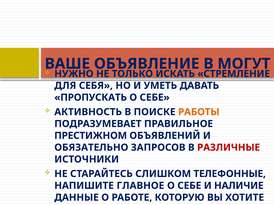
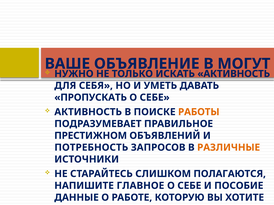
СТРЕМЛЕНИЕ: СТРЕМЛЕНИЕ -> АКТИВНОСТЬ (234, 74)
ОБЯЗАТЕЛЬНО: ОБЯЗАТЕЛЬНО -> ПОТРЕБНОСТЬ (91, 148)
РАЗЛИЧНЫЕ colour: red -> orange (229, 148)
ТЕЛЕФОННЫЕ: ТЕЛЕФОННЫЕ -> ПОЛАГАЮТСЯ (230, 174)
НАЛИЧИЕ: НАЛИЧИЕ -> ПОСОБИЕ (239, 186)
